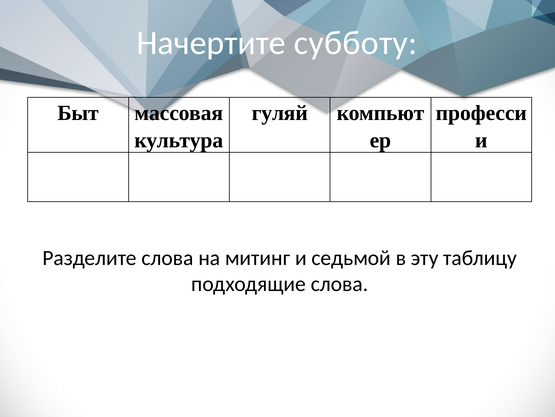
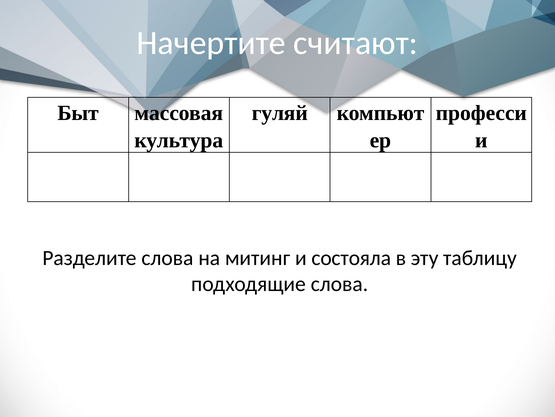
субботу: субботу -> считают (356, 43)
седьмой: седьмой -> состояла (351, 258)
